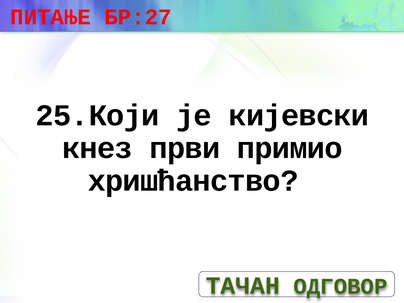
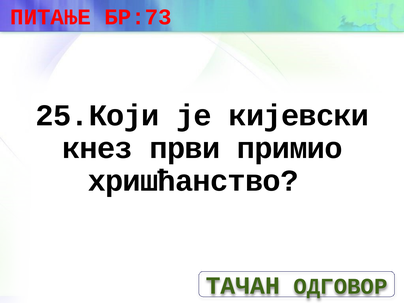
БР:27: БР:27 -> БР:73 (138, 17)
